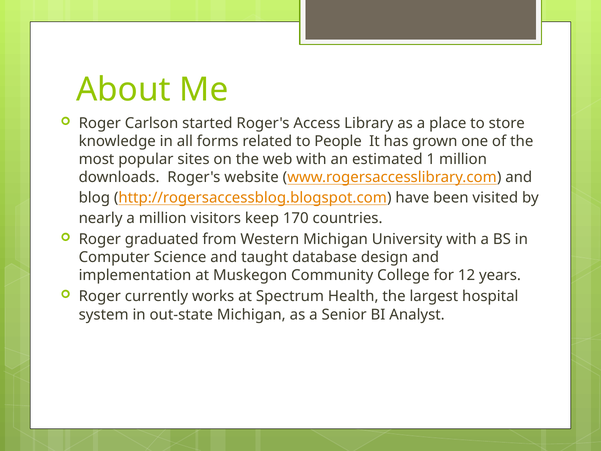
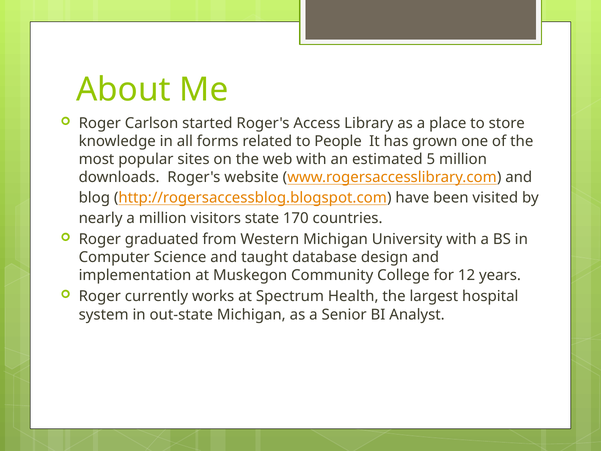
1: 1 -> 5 (431, 159)
keep: keep -> state (262, 218)
